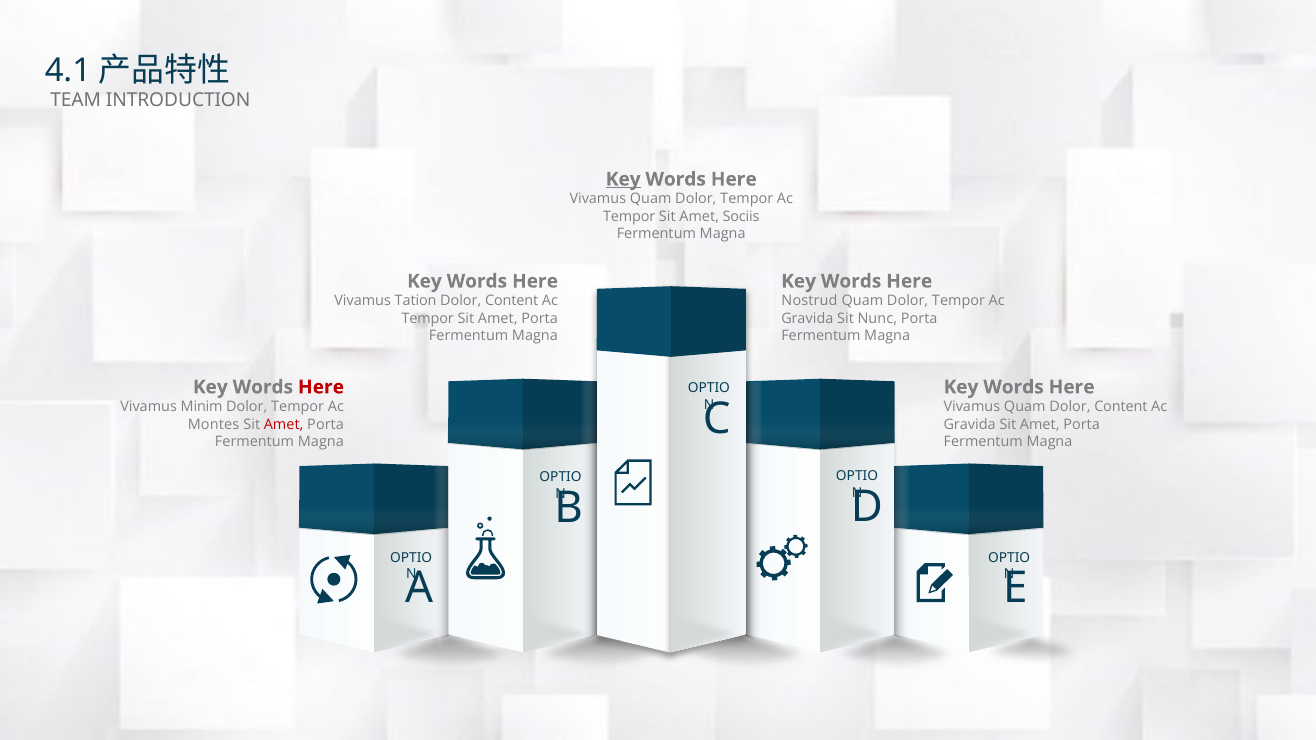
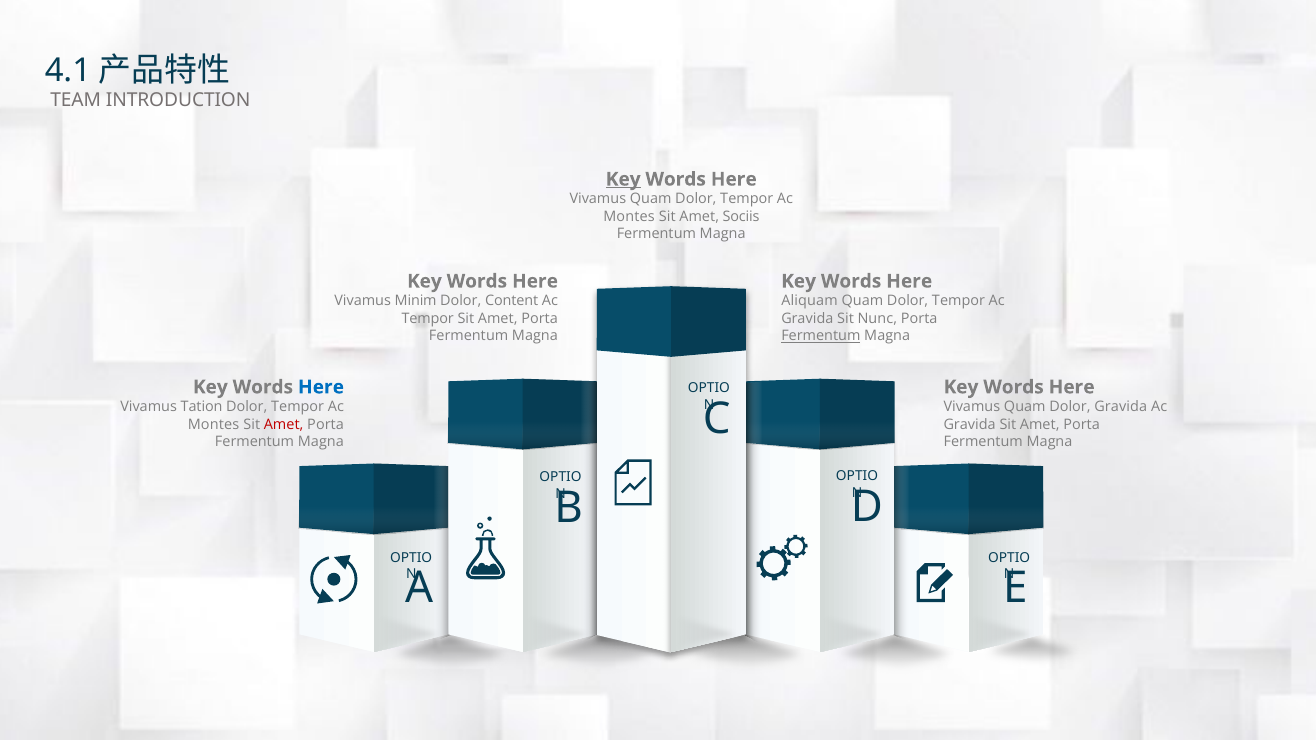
Tempor: Tempor -> Montes (629, 217)
Tation: Tation -> Minim (416, 301)
Nostrud: Nostrud -> Aliquam (810, 301)
Fermentum underline: none -> present (821, 336)
Here colour: red -> blue (321, 387)
Minim: Minim -> Tation (202, 407)
Quam Dolor Content: Content -> Gravida (1121, 407)
